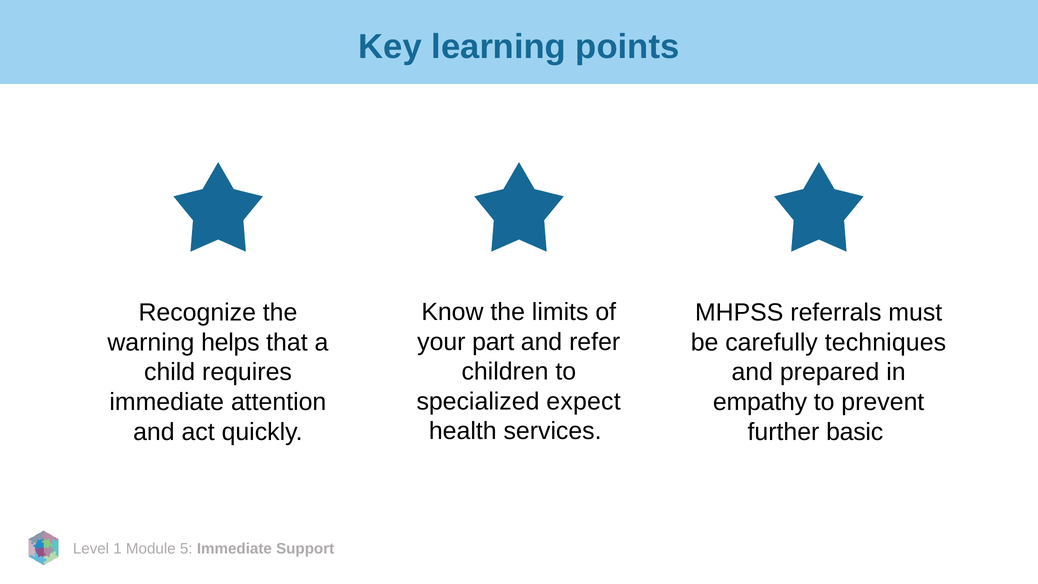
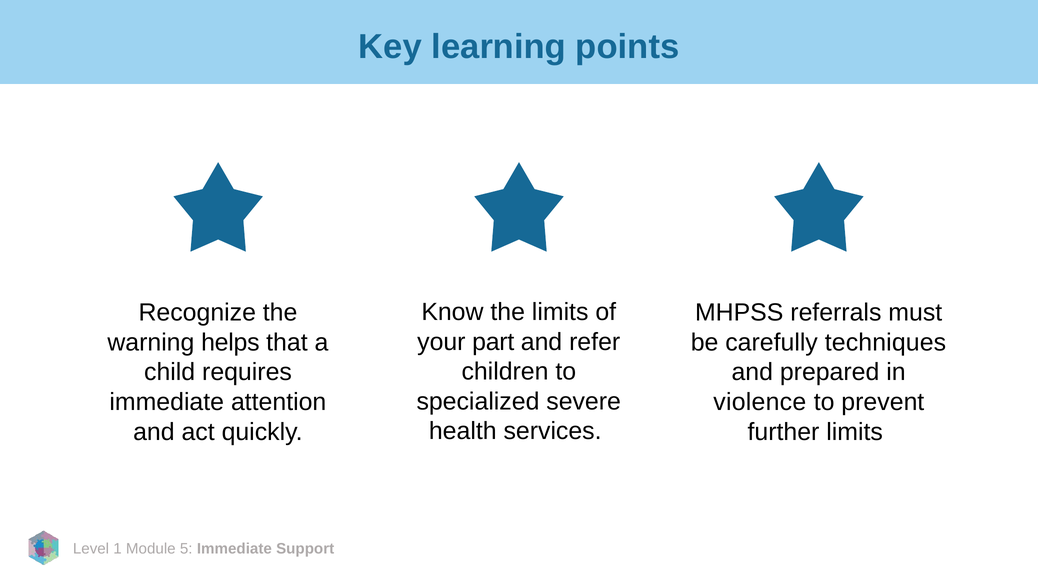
expect: expect -> severe (584, 401)
empathy: empathy -> violence (760, 402)
further basic: basic -> limits (855, 432)
